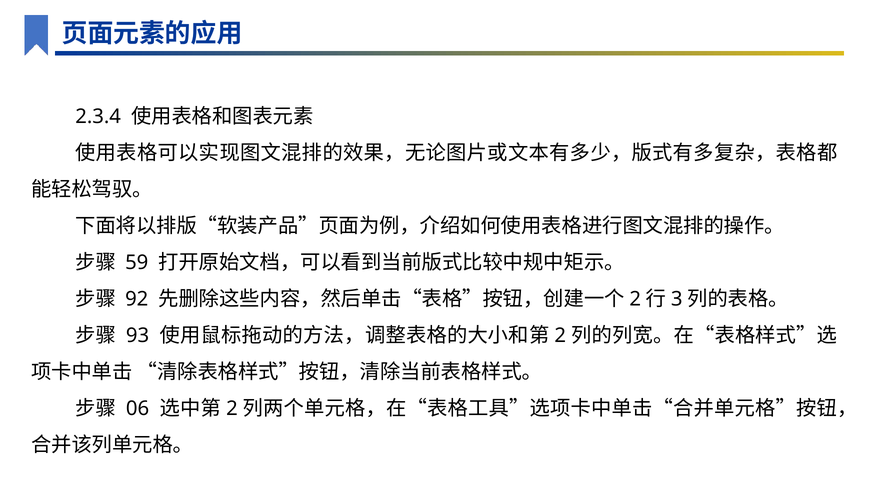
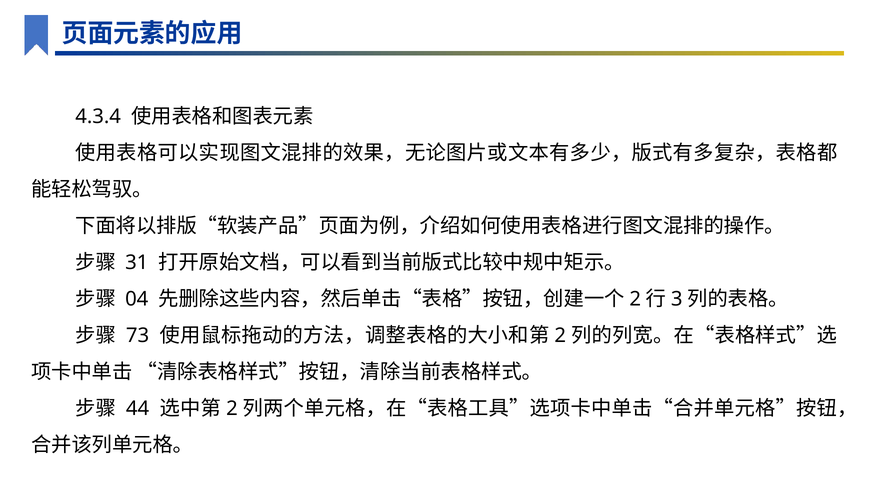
2.3.4: 2.3.4 -> 4.3.4 (98, 117)
59: 59 -> 31 (137, 263)
92: 92 -> 04 (137, 299)
93: 93 -> 73 (138, 336)
06: 06 -> 44 (138, 409)
